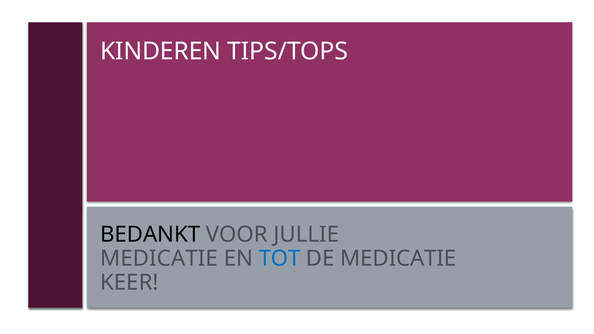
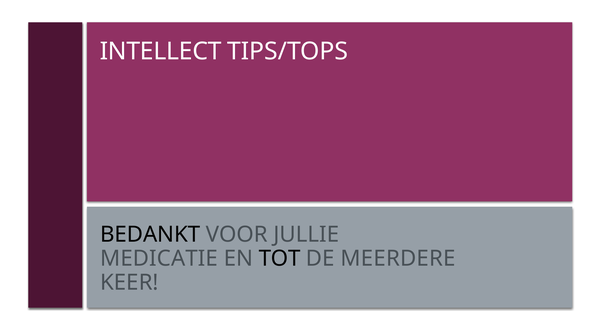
KINDEREN: KINDEREN -> INTELLECT (161, 51)
TOT colour: blue -> black (280, 259)
DE MEDICATIE: MEDICATIE -> MEERDERE (398, 259)
